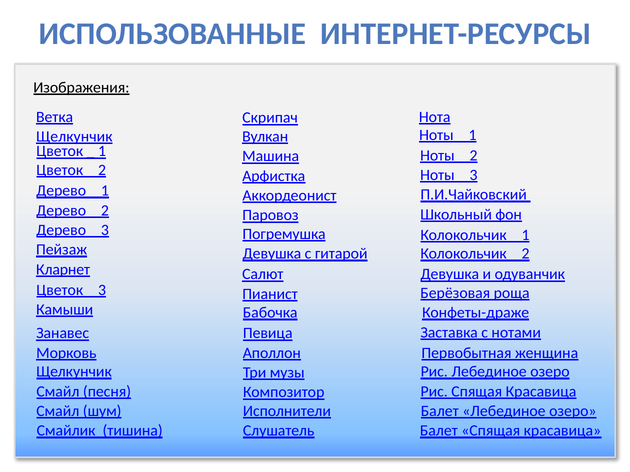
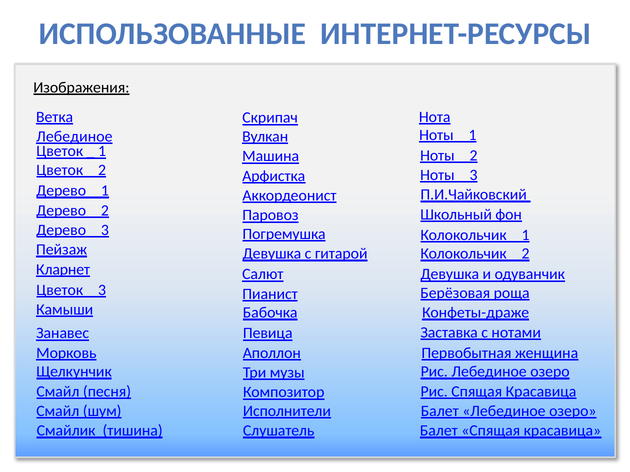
Щелкунчик: Щелкунчик -> Лебединое (74, 137)
